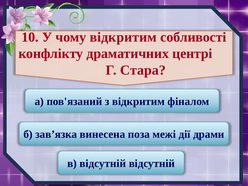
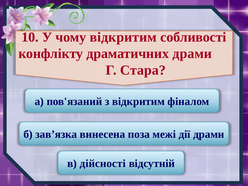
драматичних центрі: центрі -> драми (192, 54)
в відсутній: відсутній -> дійсності (103, 164)
